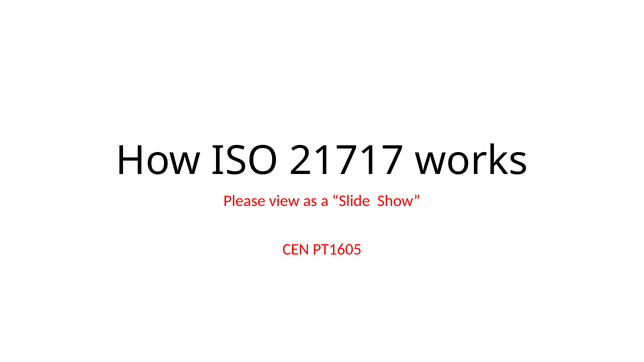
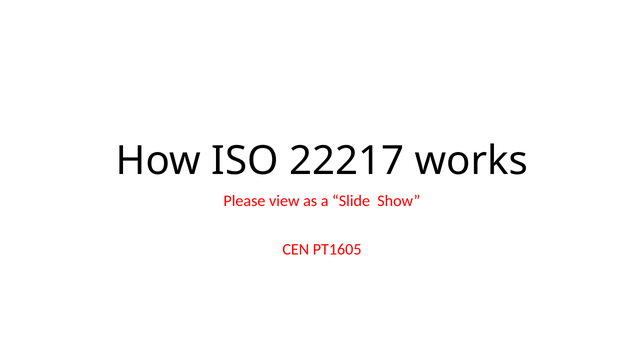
21717: 21717 -> 22217 (347, 161)
